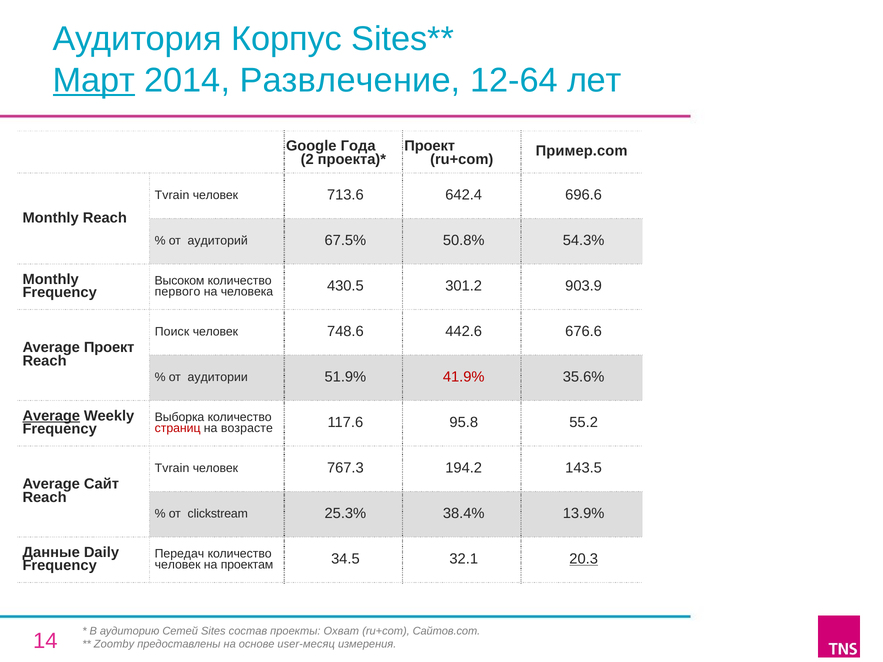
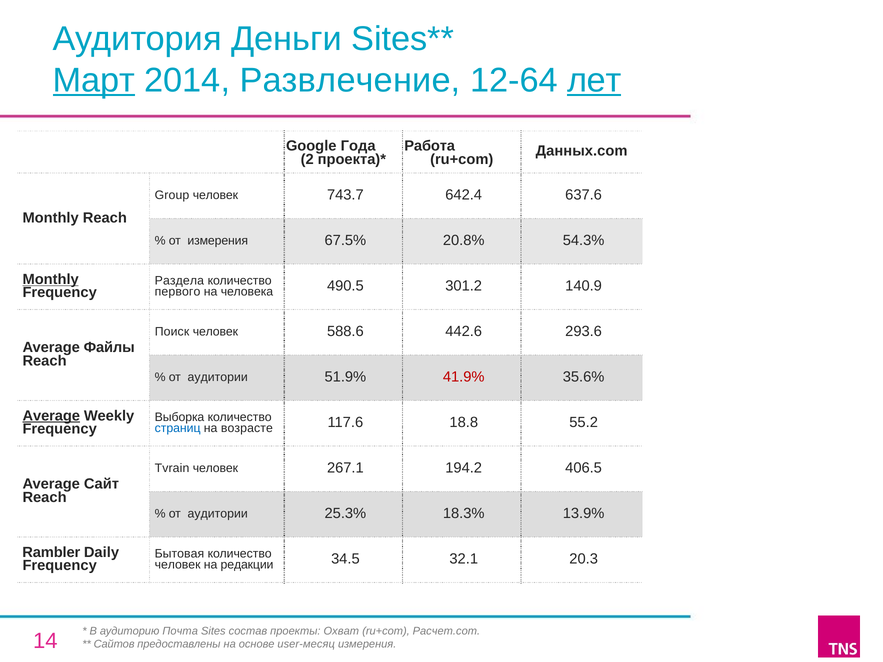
Корпус: Корпус -> Деньги (287, 39)
лет underline: none -> present (594, 80)
Проект: Проект -> Работа (430, 146)
Пример.com: Пример.com -> Данных.com (582, 151)
Tvrain: Tvrain -> Group (172, 195)
713.6: 713.6 -> 743.7 (345, 195)
696.6: 696.6 -> 637.6 (584, 195)
от аудиторий: аудиторий -> измерения (218, 241)
50.8%: 50.8% -> 20.8% (464, 241)
Monthly underline: none -> present (51, 279)
Высоком: Высоком -> Раздела (179, 281)
430.5: 430.5 -> 490.5 (345, 286)
903.9: 903.9 -> 140.9 (584, 286)
748.6: 748.6 -> 588.6 (345, 332)
676.6: 676.6 -> 293.6 (584, 332)
Average Проект: Проект -> Файлы (109, 348)
страниц colour: red -> blue (178, 428)
95.8: 95.8 -> 18.8 (464, 423)
767.3: 767.3 -> 267.1 (345, 468)
143.5: 143.5 -> 406.5 (584, 468)
clickstream: clickstream -> аудитории (218, 514)
38.4%: 38.4% -> 18.3% (464, 514)
Данные: Данные -> Rambler (51, 553)
Передач: Передач -> Бытовая (179, 554)
проектам: проектам -> редакции (247, 565)
20.3 underline: present -> none (584, 559)
Сетей: Сетей -> Почта (180, 631)
Сайтов.com: Сайтов.com -> Расчет.com (446, 631)
Zoomby: Zoomby -> Сайтов (114, 644)
